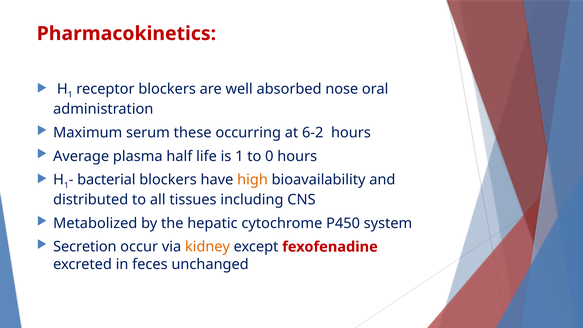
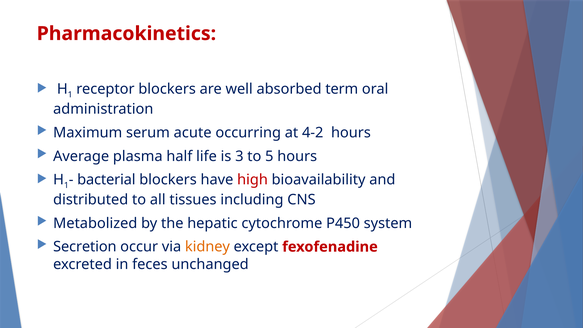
nose: nose -> term (342, 89)
these: these -> acute (193, 133)
6-2: 6-2 -> 4-2 (313, 133)
is 1: 1 -> 3 (239, 156)
0: 0 -> 5 (269, 156)
high colour: orange -> red (253, 180)
